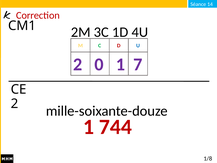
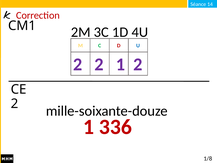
2 0: 0 -> 2 (99, 64)
1 7: 7 -> 2 (138, 64)
744: 744 -> 336 (115, 127)
